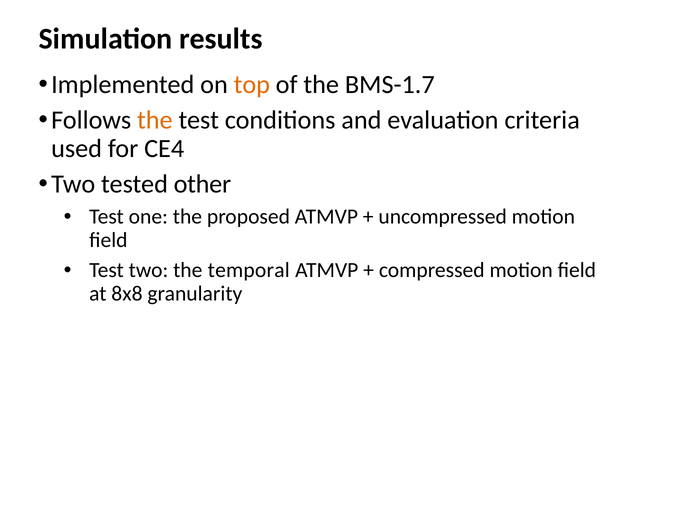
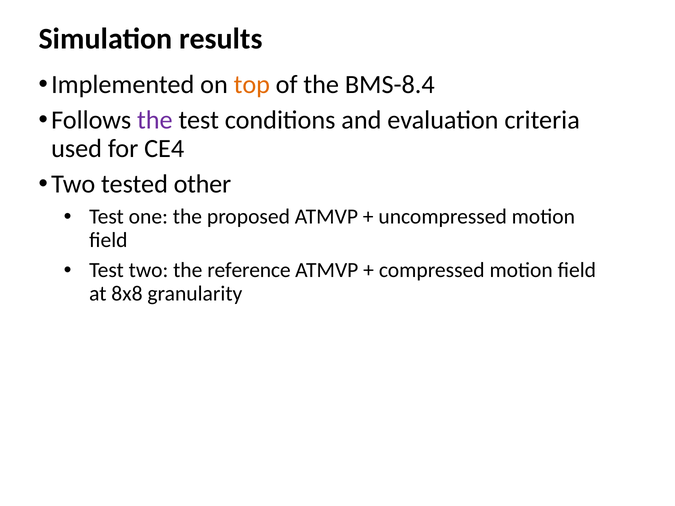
BMS-1.7: BMS-1.7 -> BMS-8.4 (390, 85)
the colour: orange -> purple (155, 120)
temporal: temporal -> reference (249, 270)
